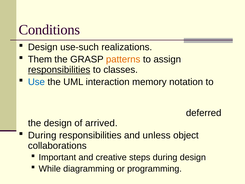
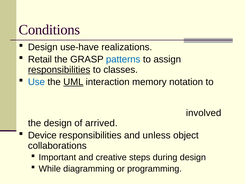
use-such: use-such -> use-have (80, 47)
Them: Them -> Retail (40, 59)
patterns colour: orange -> blue (123, 59)
UML underline: none -> present (73, 82)
deferred: deferred -> involved (204, 113)
During: During -> Device (42, 135)
